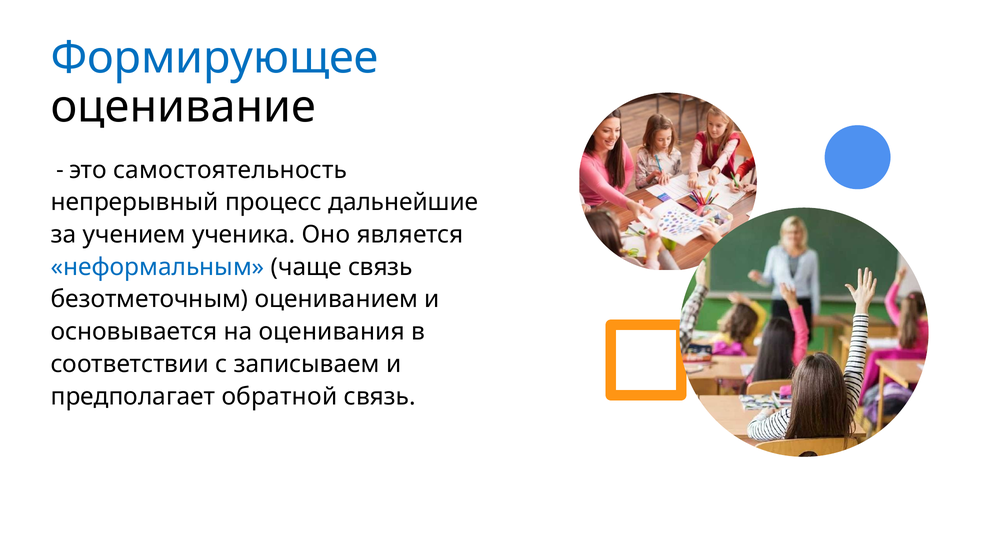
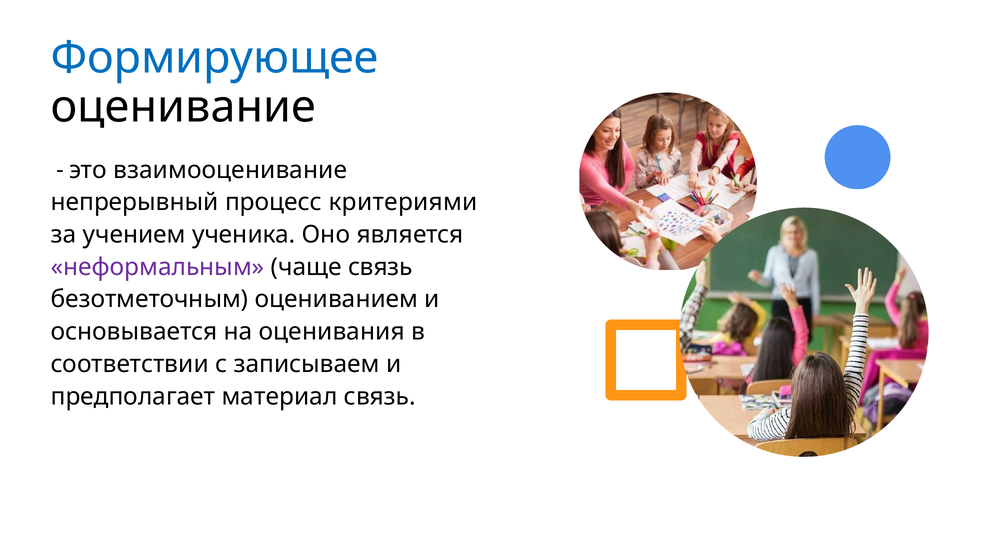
самостоятельность: самостоятельность -> взаимооценивание (230, 170)
дальнейшие: дальнейшие -> критериями (403, 202)
неформальным colour: blue -> purple (158, 267)
обратной: обратной -> материал (279, 396)
